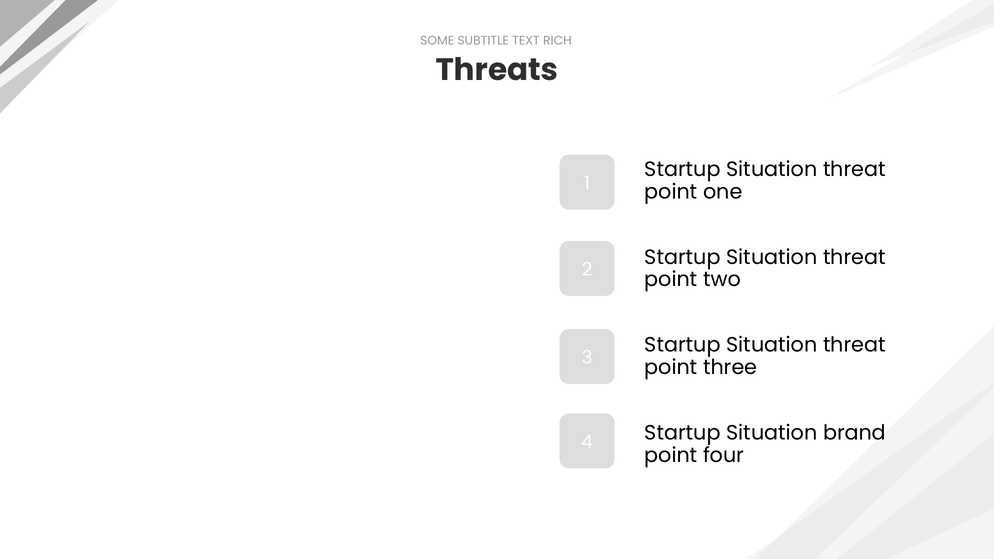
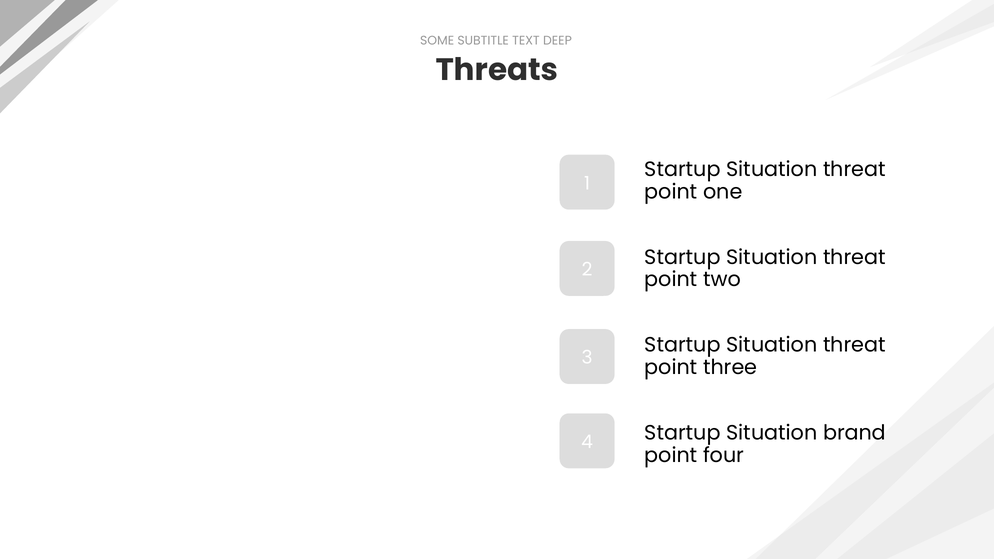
RICH: RICH -> DEEP (557, 41)
